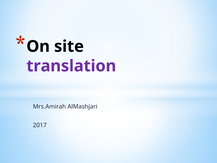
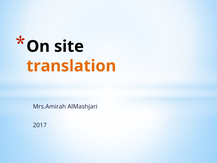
translation colour: purple -> orange (71, 66)
